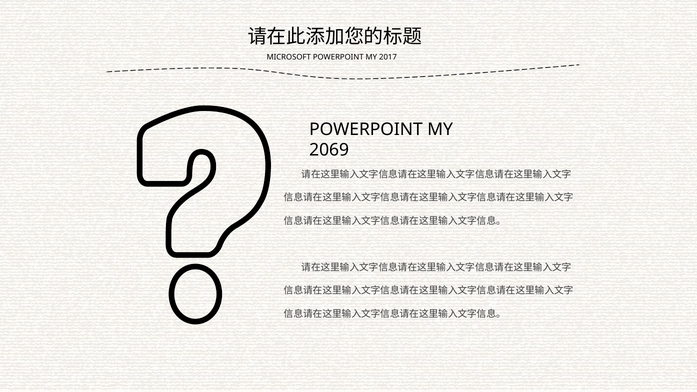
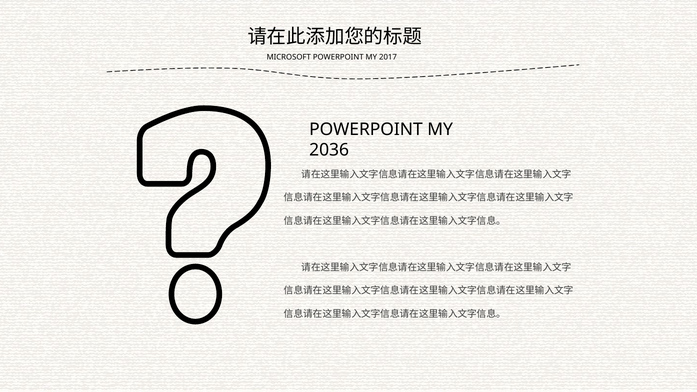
2069: 2069 -> 2036 (329, 150)
